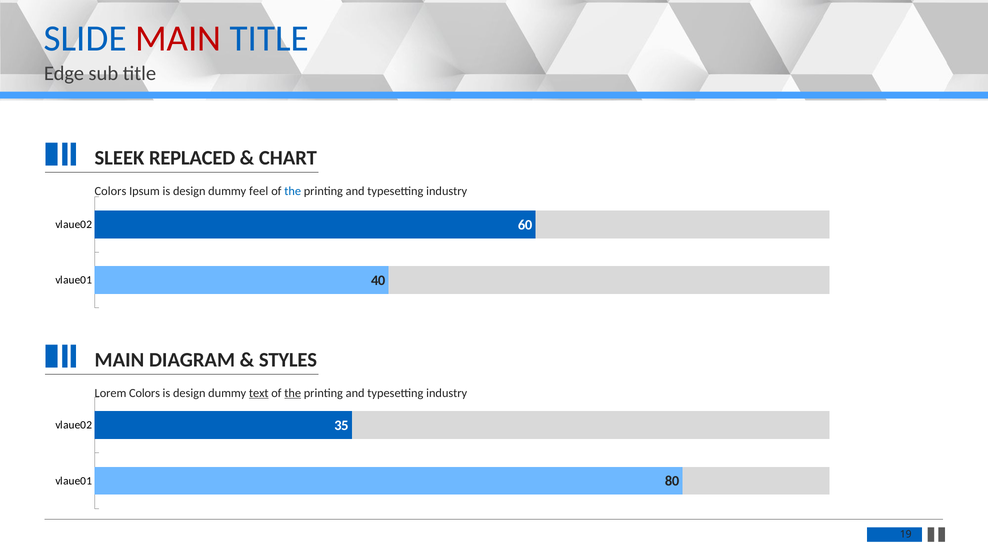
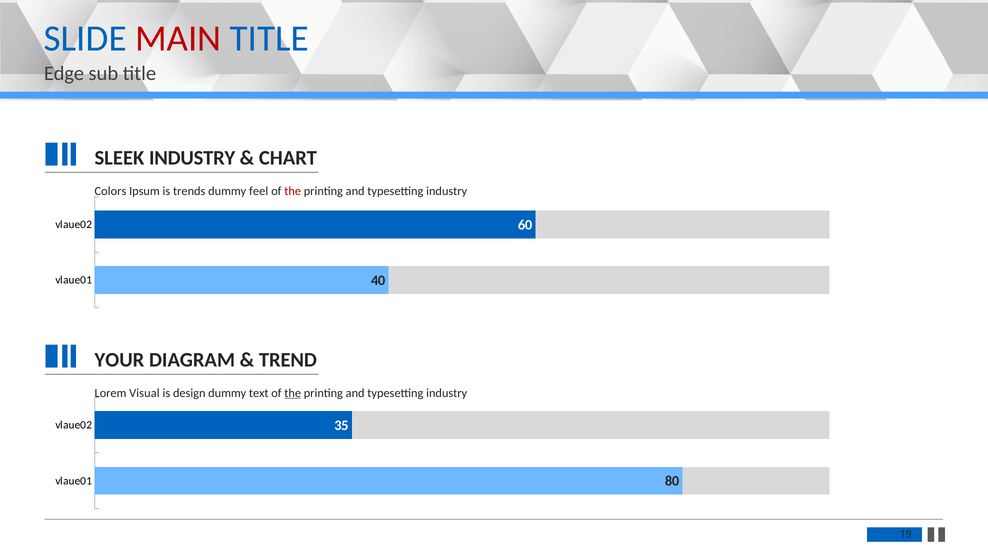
SLEEK REPLACED: REPLACED -> INDUSTRY (192, 158)
Ipsum is design: design -> trends (189, 191)
the colour: blue -> red (293, 191)
MAIN: MAIN -> YOUR (119, 360)
STYLES: STYLES -> TREND (288, 360)
Lorem Colors: Colors -> Visual (144, 393)
text underline: present -> none (259, 393)
